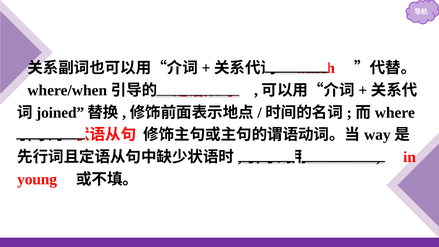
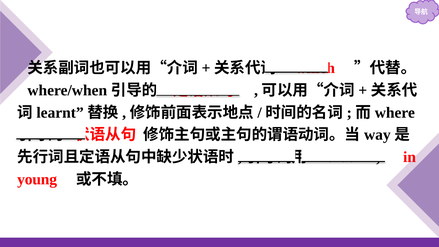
joined: joined -> learnt (60, 113)
